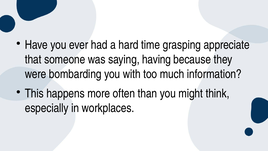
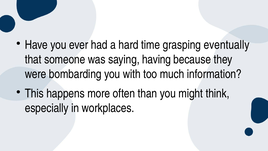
appreciate: appreciate -> eventually (227, 45)
